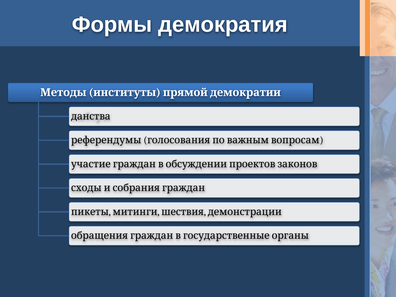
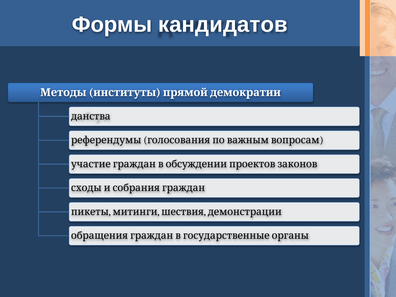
демократия: демократия -> кандидатов (223, 25)
